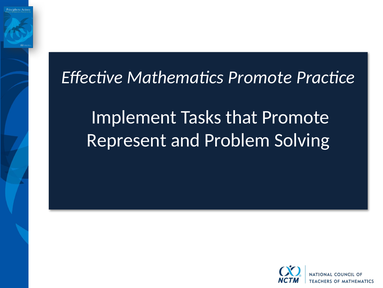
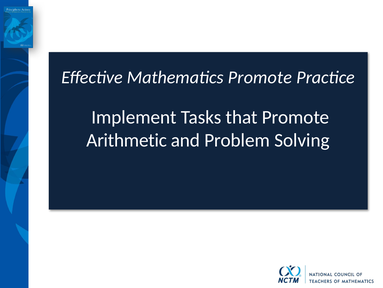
Represent: Represent -> Arithmetic (127, 140)
